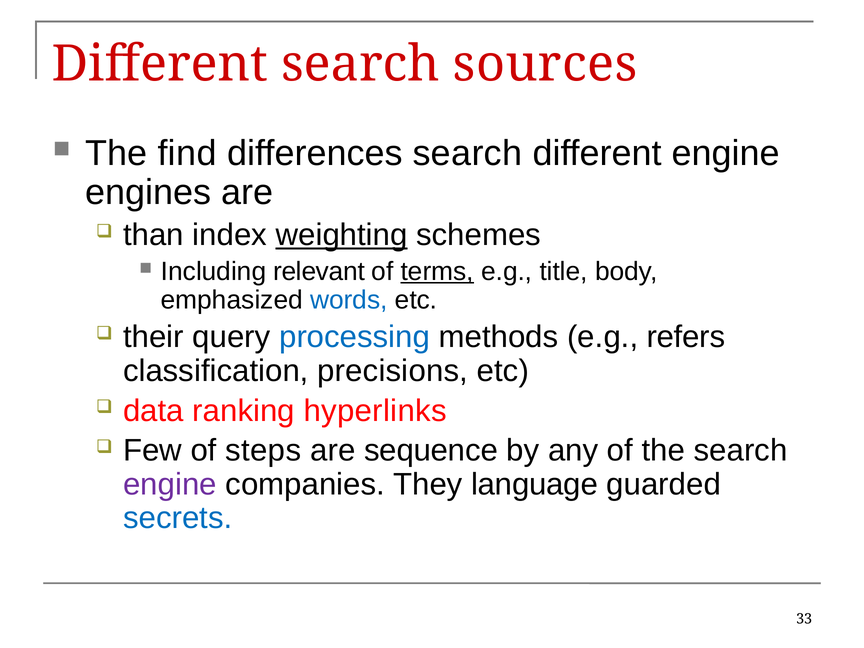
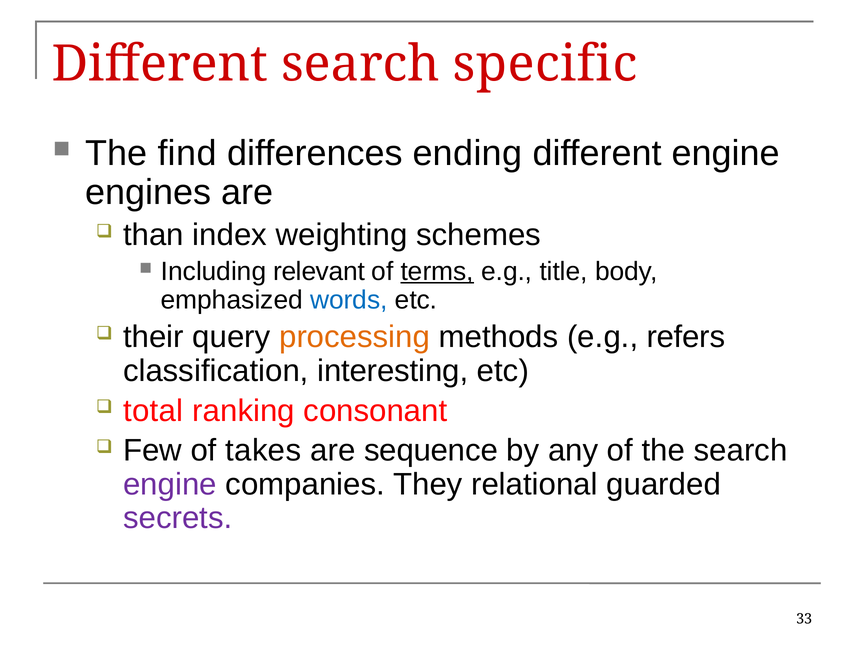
sources: sources -> specific (545, 64)
differences search: search -> ending (467, 154)
weighting underline: present -> none (342, 235)
processing colour: blue -> orange (355, 337)
precisions: precisions -> interesting (393, 371)
data: data -> total (153, 411)
hyperlinks: hyperlinks -> consonant (375, 411)
steps: steps -> takes (263, 451)
language: language -> relational (534, 484)
secrets colour: blue -> purple (178, 518)
